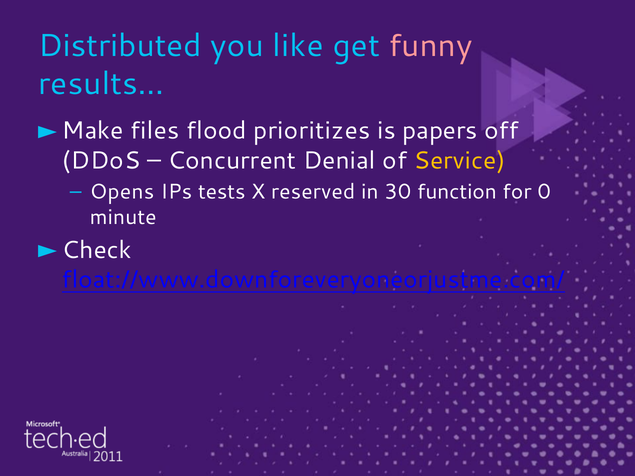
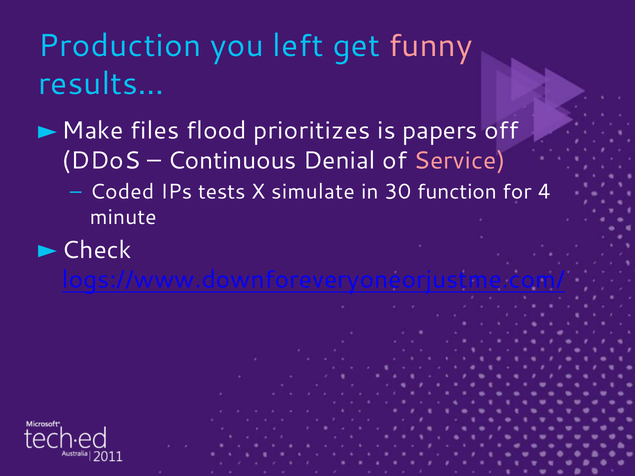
Distributed: Distributed -> Production (120, 46)
like: like -> left (298, 46)
Concurrent: Concurrent -> Continuous (232, 160)
Service colour: yellow -> pink (460, 160)
Opens: Opens -> Coded (122, 192)
reserved: reserved -> simulate (313, 192)
0: 0 -> 4 (544, 192)
float://www.downforeveryoneorjustme.com/: float://www.downforeveryoneorjustme.com/ -> logs://www.downforeveryoneorjustme.com/ (313, 280)
